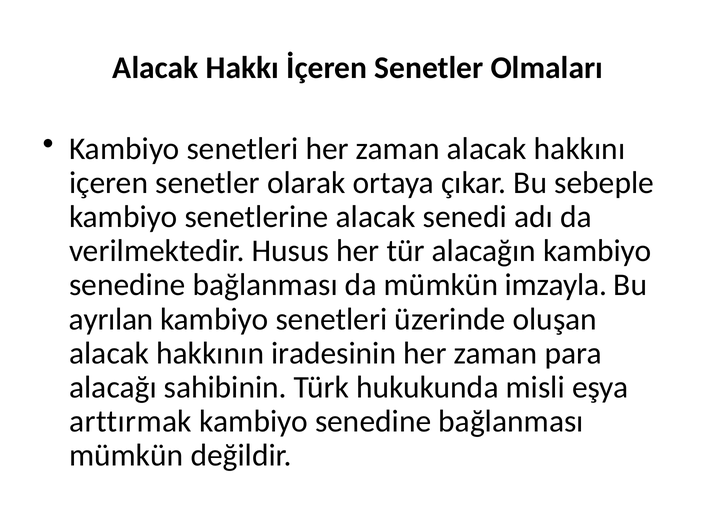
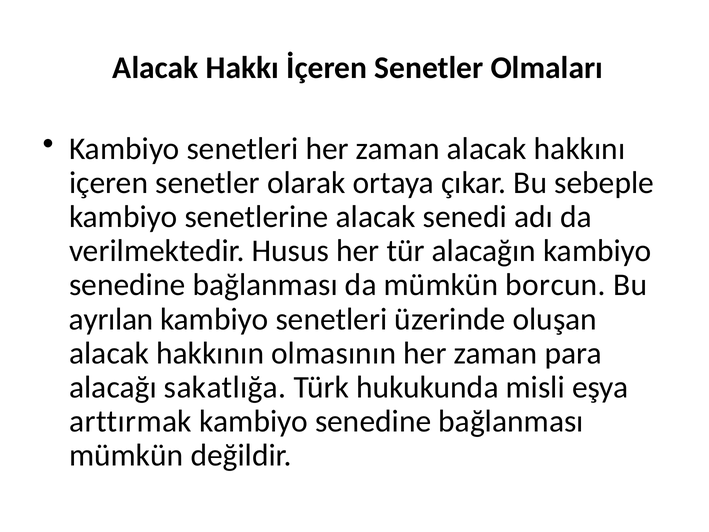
imzayla: imzayla -> borcun (556, 285)
iradesinin: iradesinin -> olmasının (334, 353)
sahibinin: sahibinin -> sakatlığa (225, 387)
